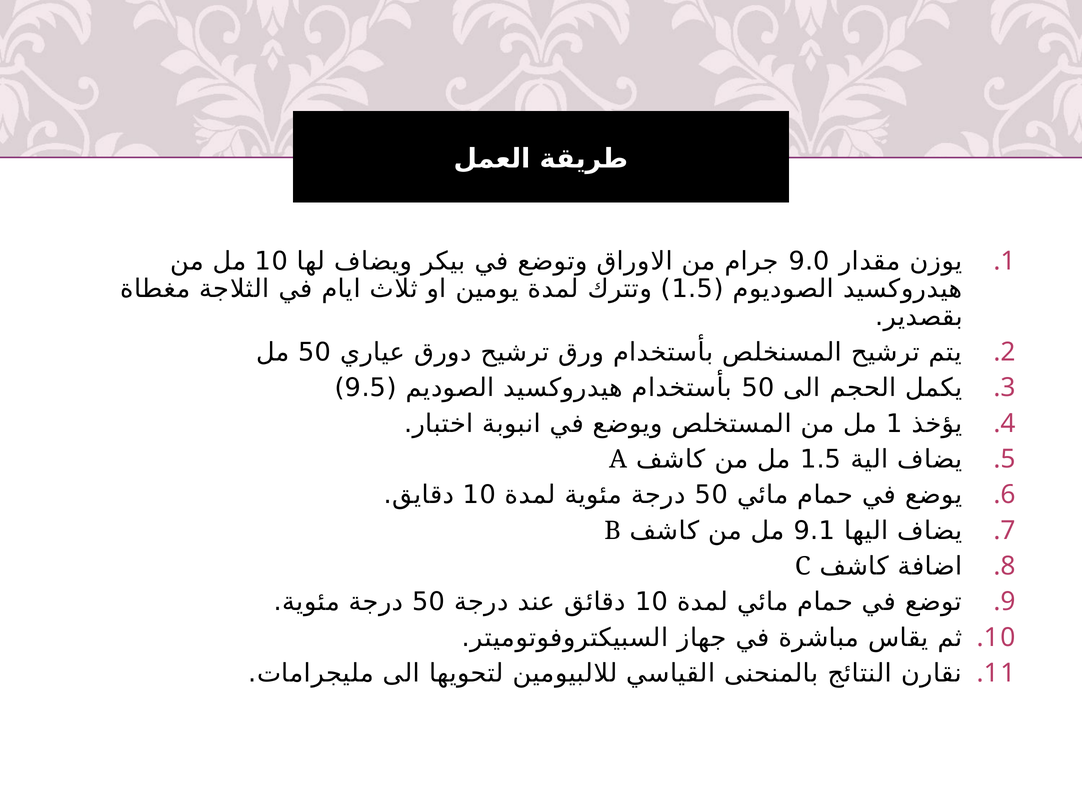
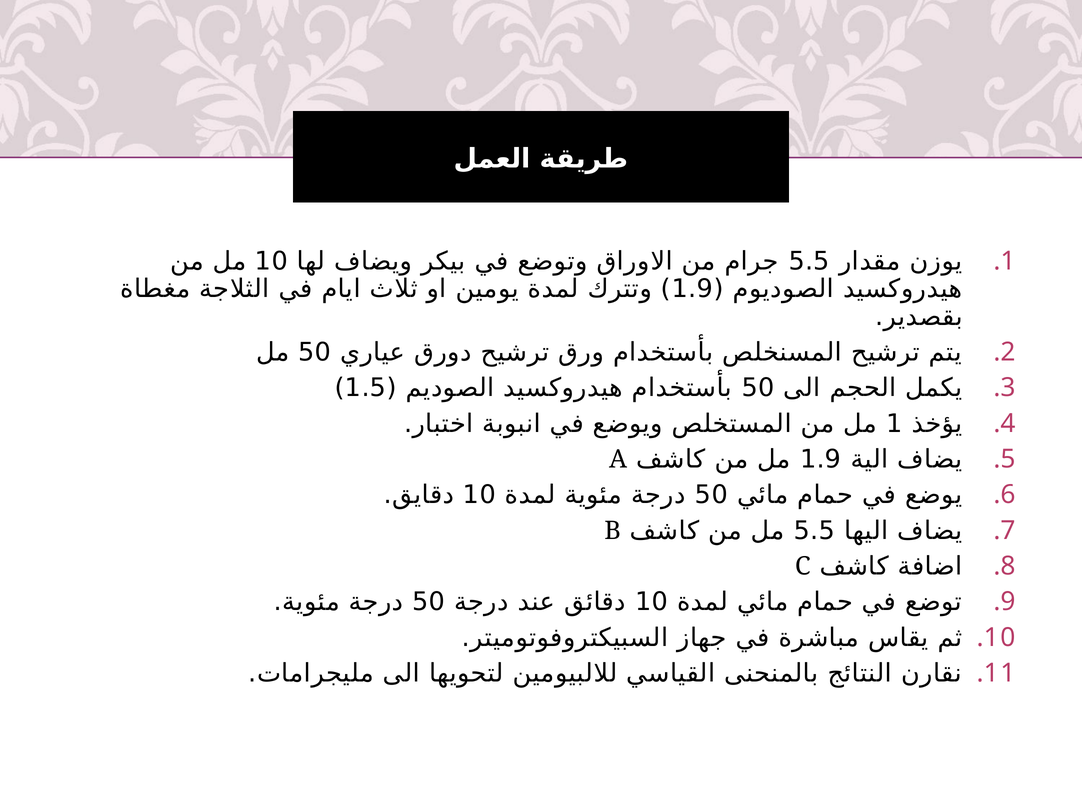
9.0: 9.0 -> 5.5 (809, 262)
1.5: 1.5 -> 1.9 (692, 289)
9.5: 9.5 -> 1.5 (366, 388)
1.5: 1.5 -> 1.9 (821, 460)
9.1: 9.1 -> 5.5 (814, 531)
